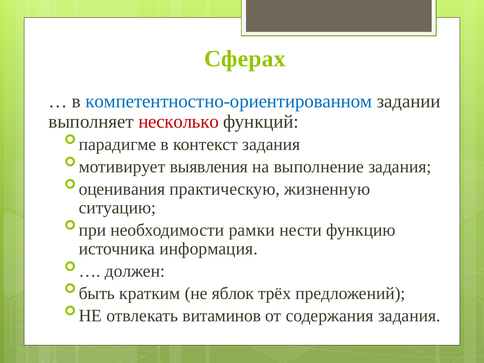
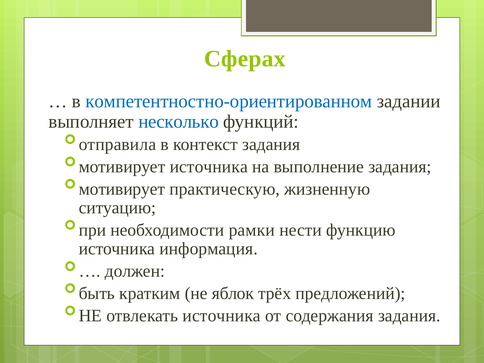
несколько colour: red -> blue (179, 122)
парадигме: парадигме -> отправила (117, 144)
мотивирует выявления: выявления -> источника (209, 167)
оценивания: оценивания -> мотивирует (122, 189)
отвлекать витаминов: витаминов -> источника (222, 316)
